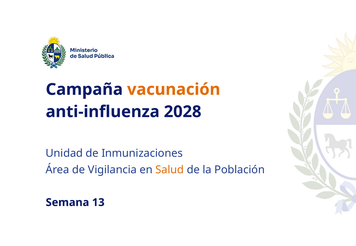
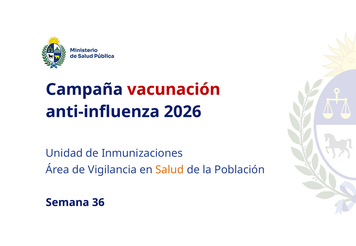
vacunación colour: orange -> red (174, 90)
2028: 2028 -> 2026 (183, 112)
13: 13 -> 36 (98, 203)
